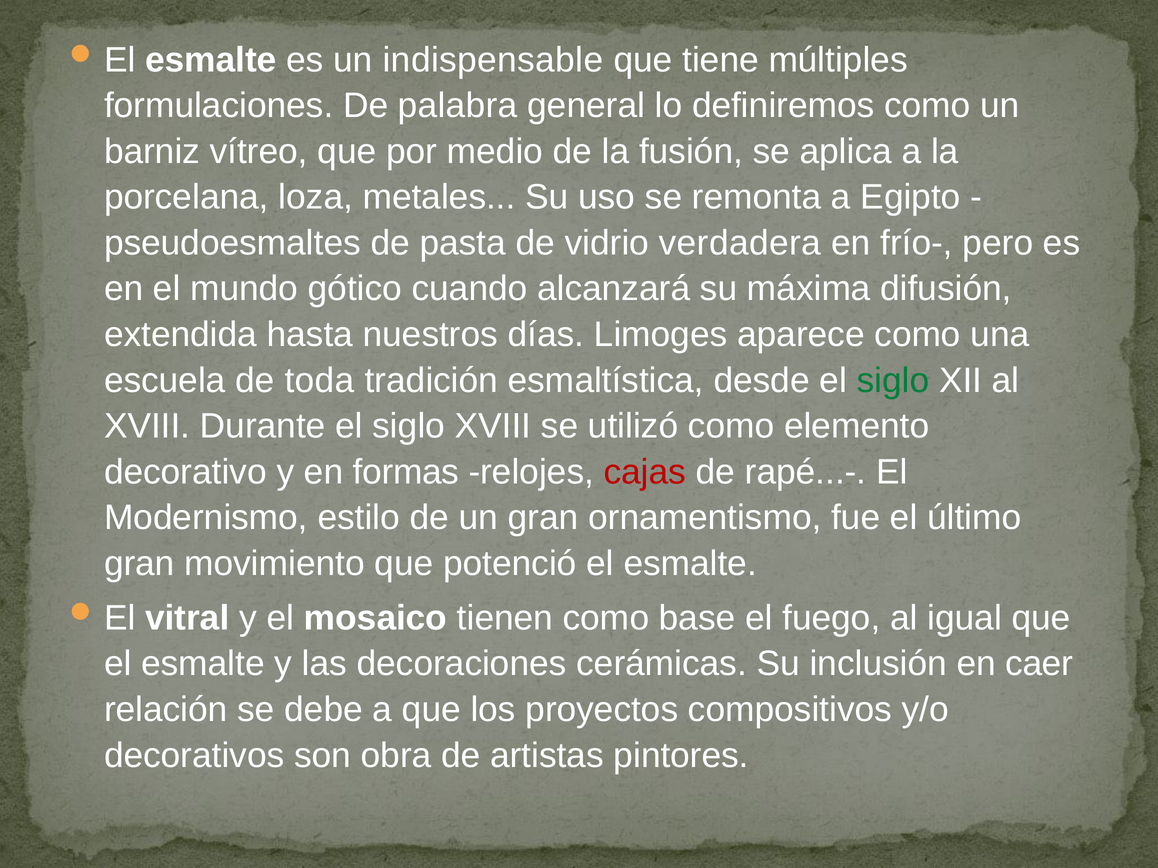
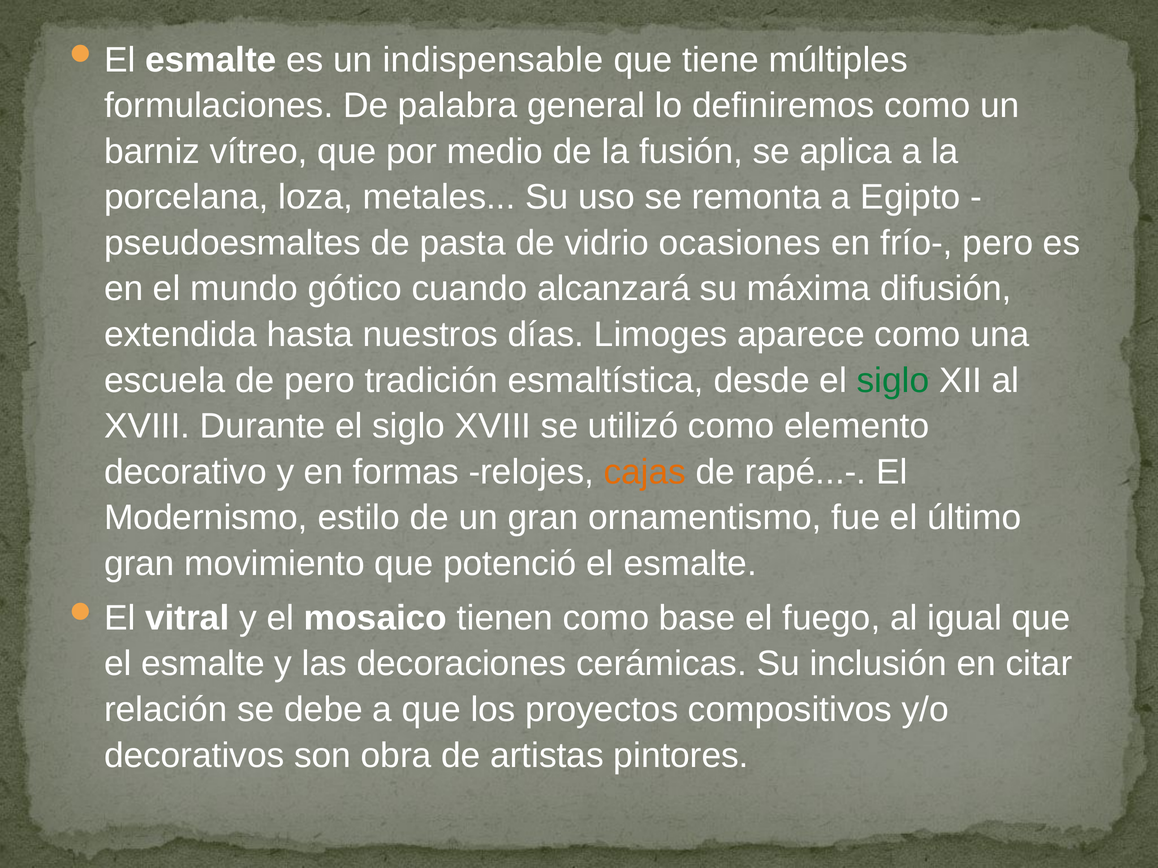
verdadera: verdadera -> ocasiones (740, 243)
de toda: toda -> pero (320, 381)
cajas colour: red -> orange (645, 472)
caer: caer -> citar (1039, 664)
